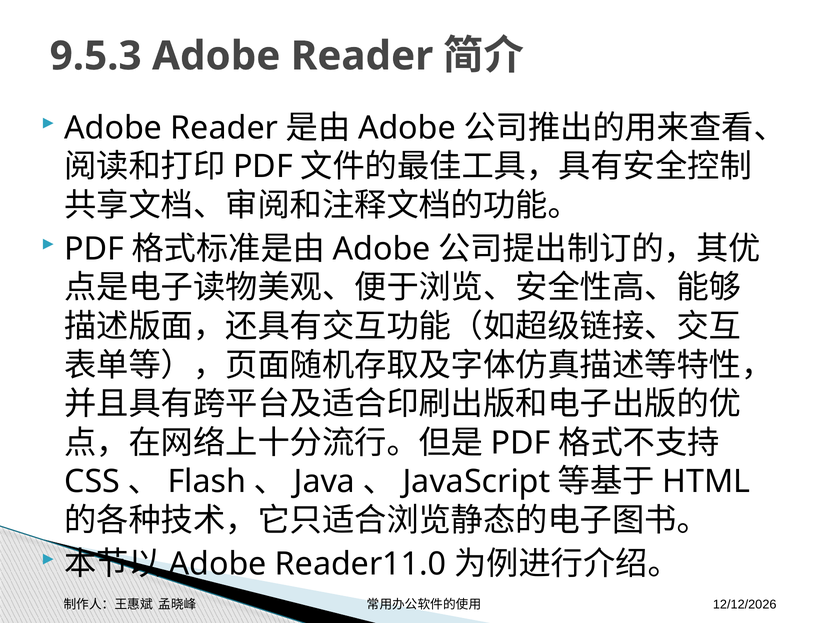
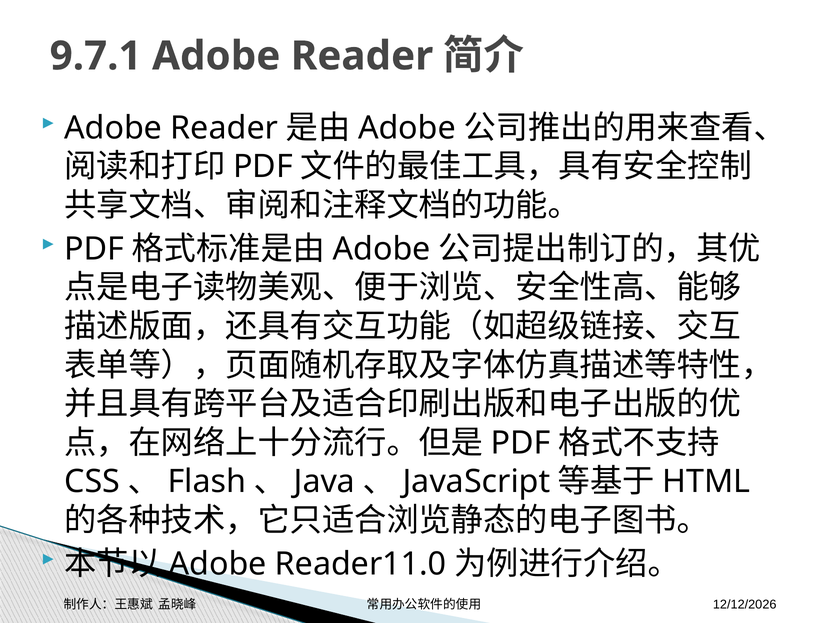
9.5.3: 9.5.3 -> 9.7.1 (96, 56)
